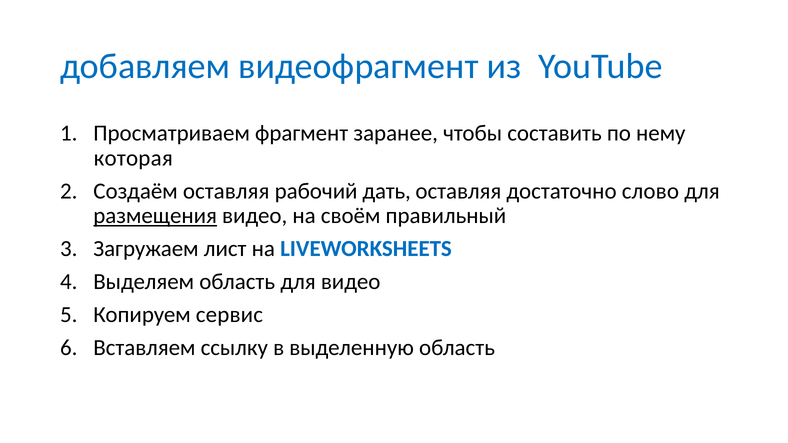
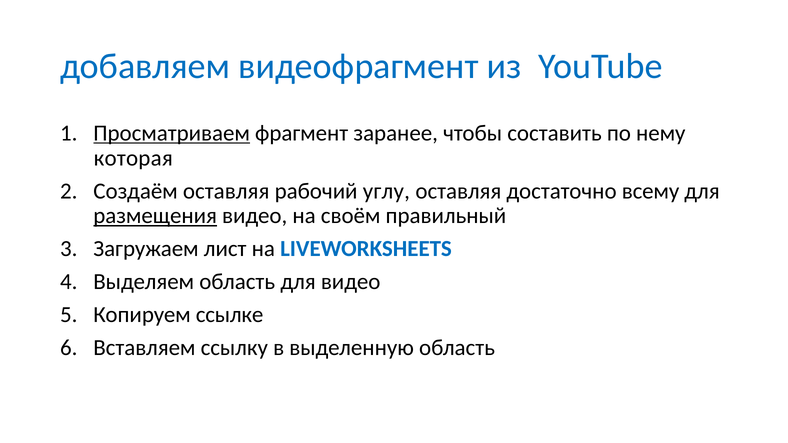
Просматриваем underline: none -> present (172, 133)
дать: дать -> углу (386, 191)
слово: слово -> всему (651, 191)
сервис: сервис -> ссылке (230, 315)
